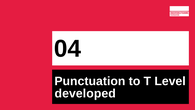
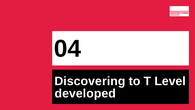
Punctuation: Punctuation -> Discovering (90, 81)
